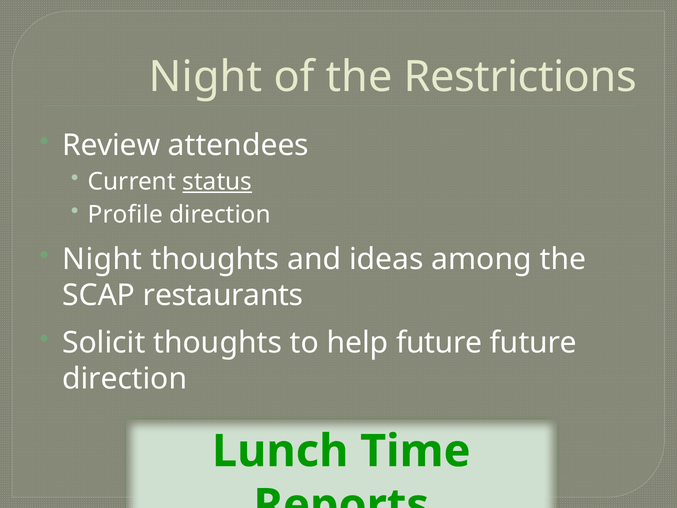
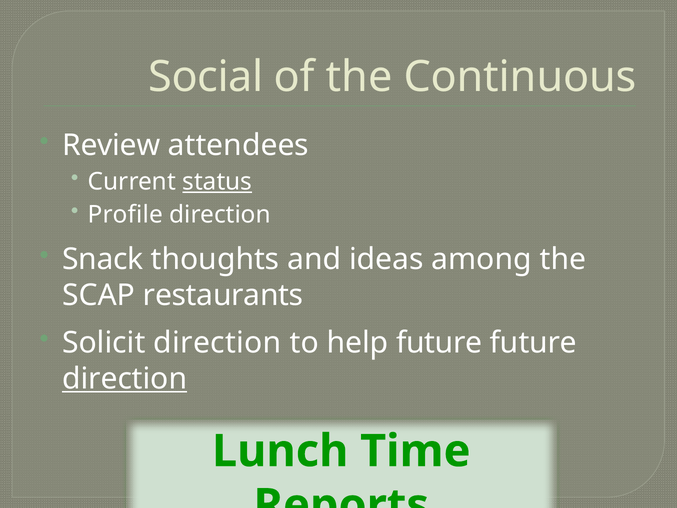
Night: Night -> Social (206, 77)
Restrictions: Restrictions -> Continuous (520, 77)
Night: Night -> Snack (103, 259)
Solicit thoughts: thoughts -> direction (217, 342)
direction underline: none -> present (125, 379)
